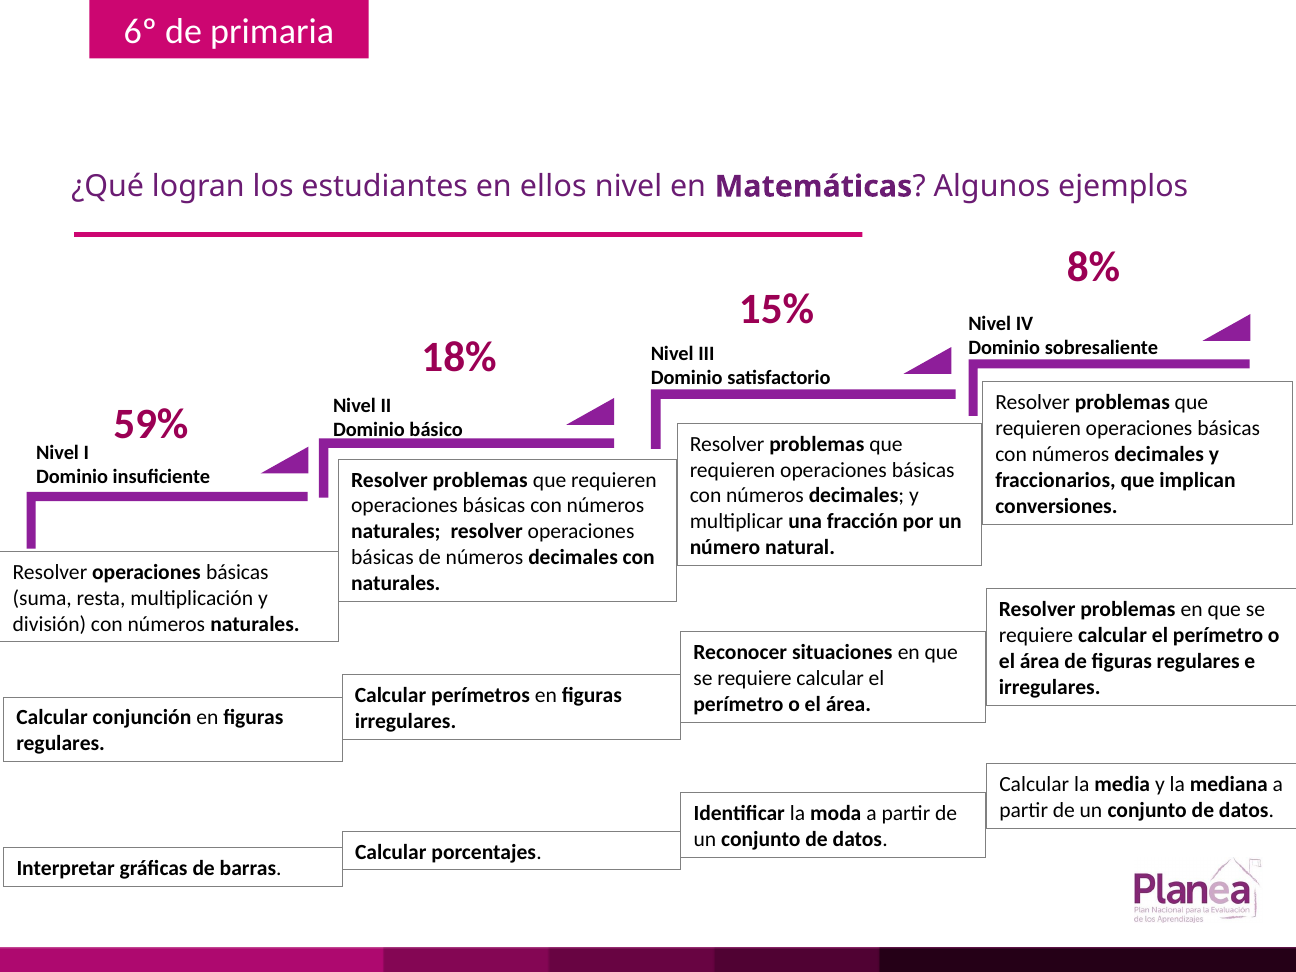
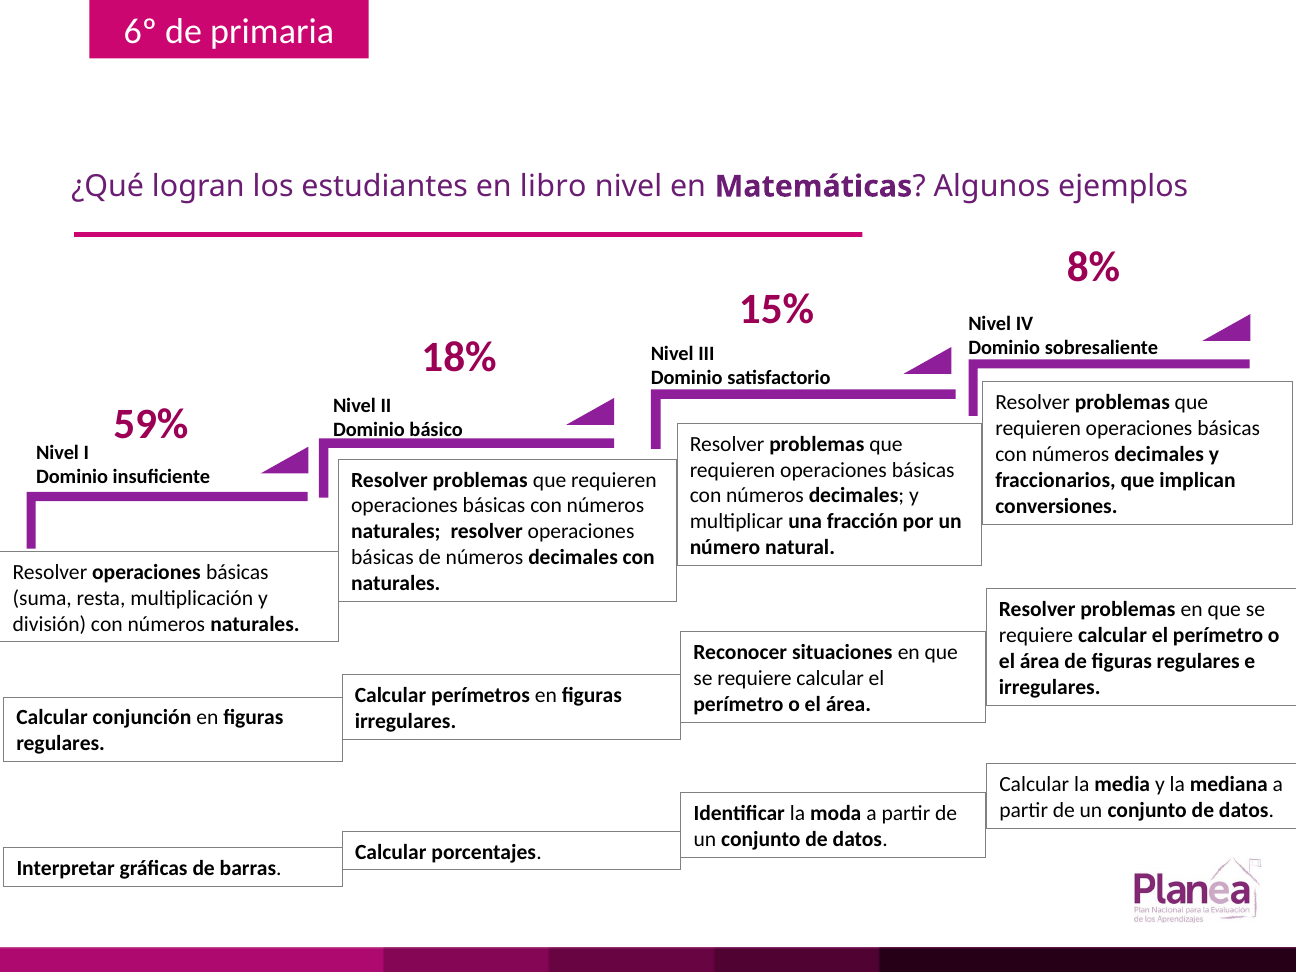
ellos: ellos -> libro (553, 187)
